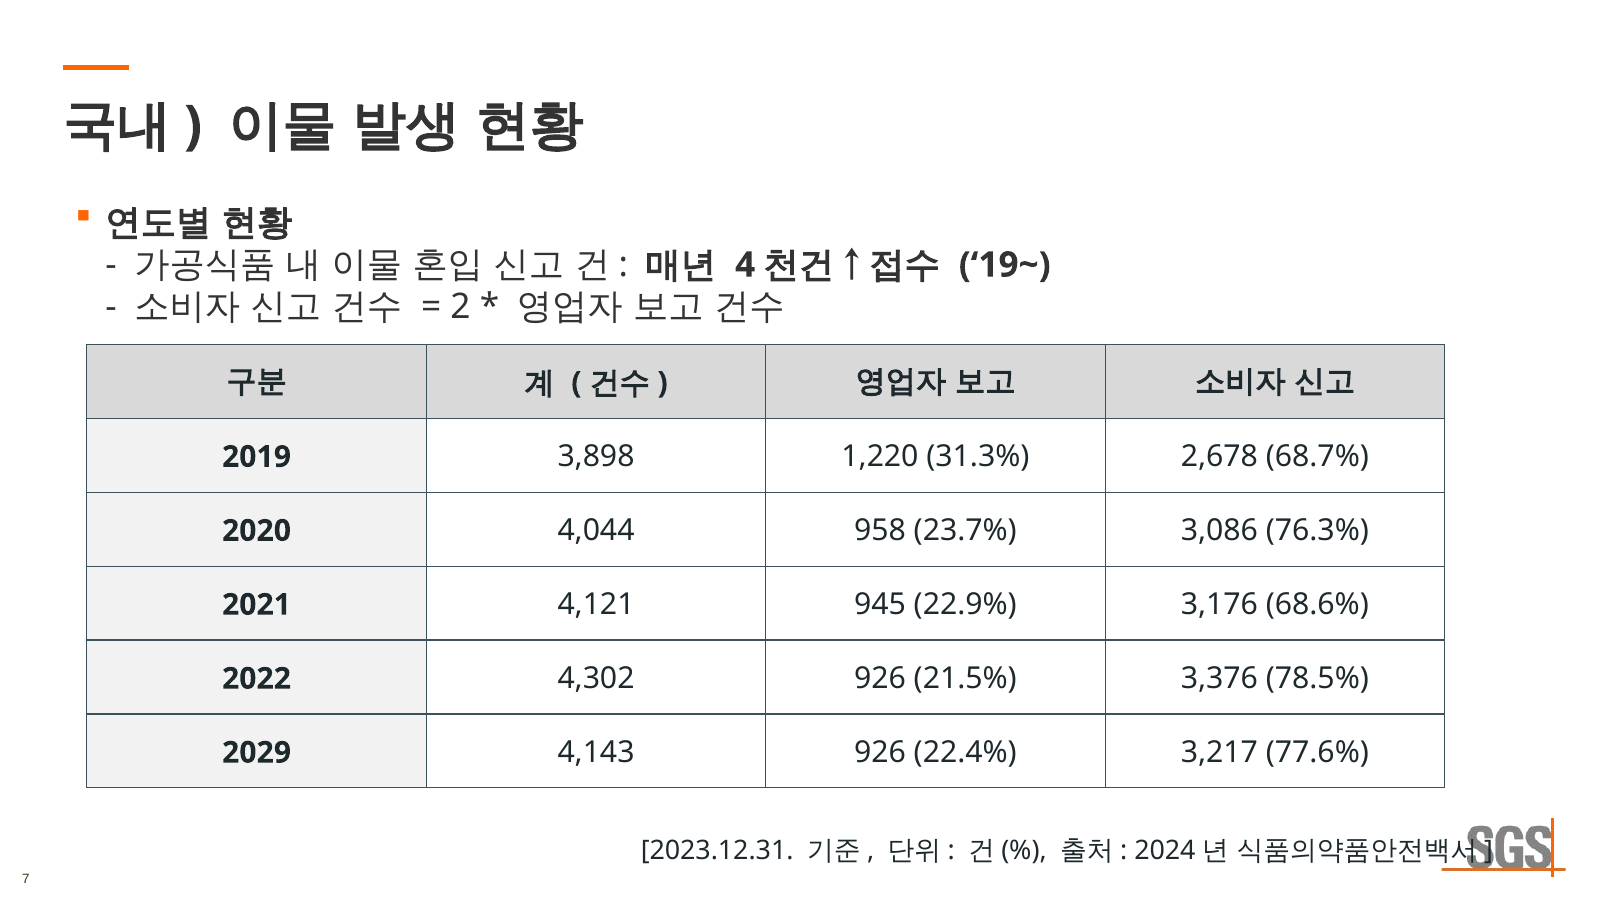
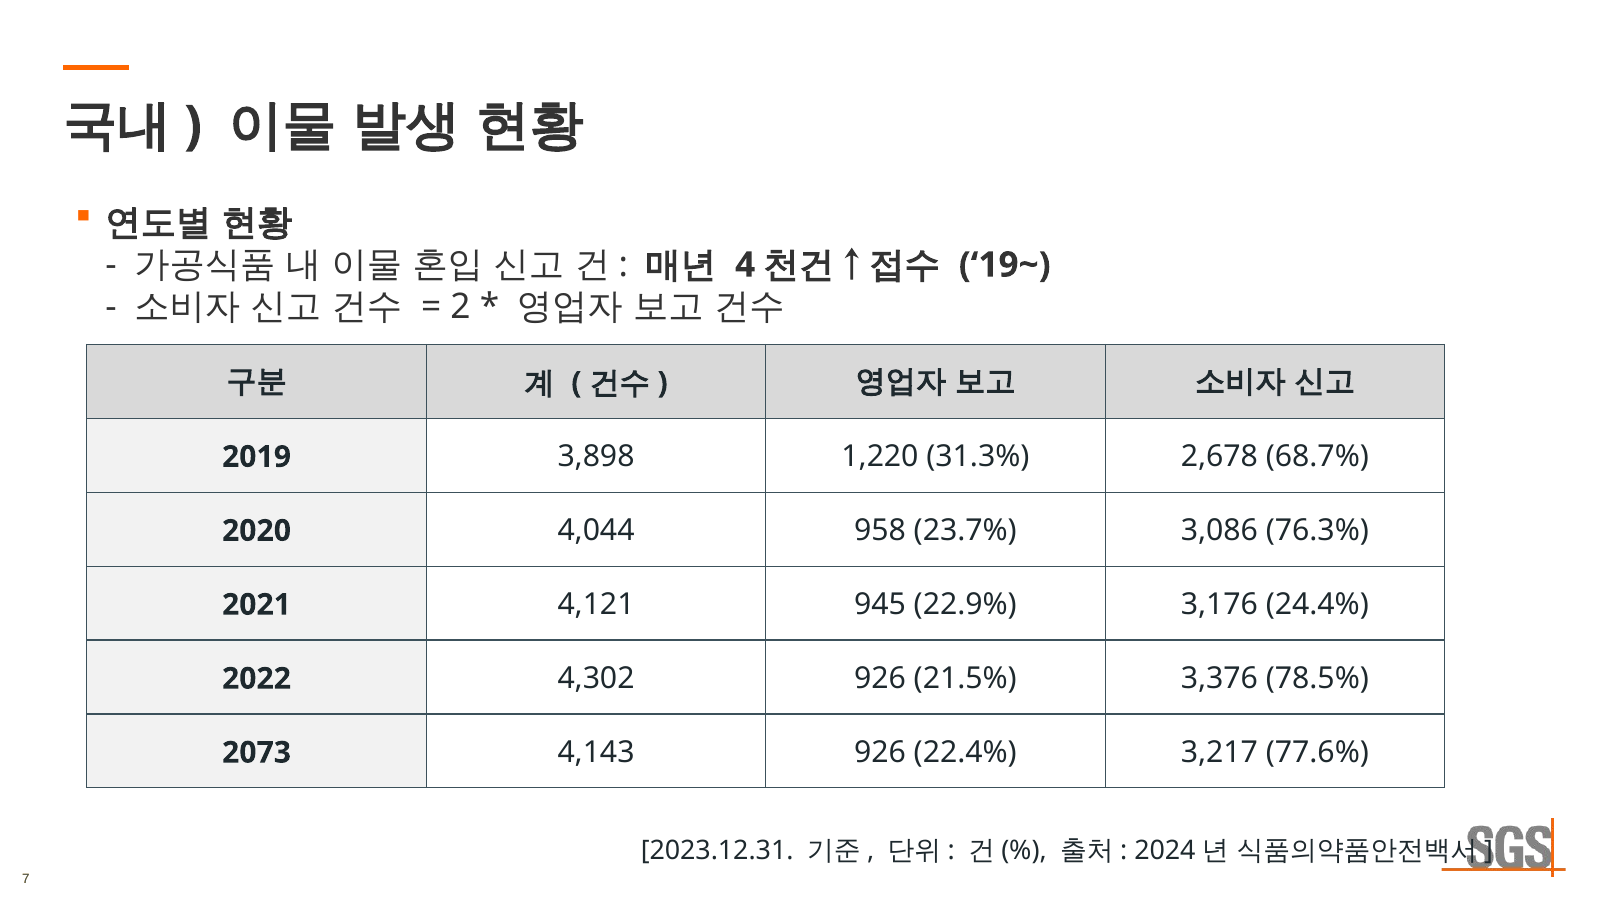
68.6%: 68.6% -> 24.4% (1317, 605)
2029: 2029 -> 2073 (257, 752)
